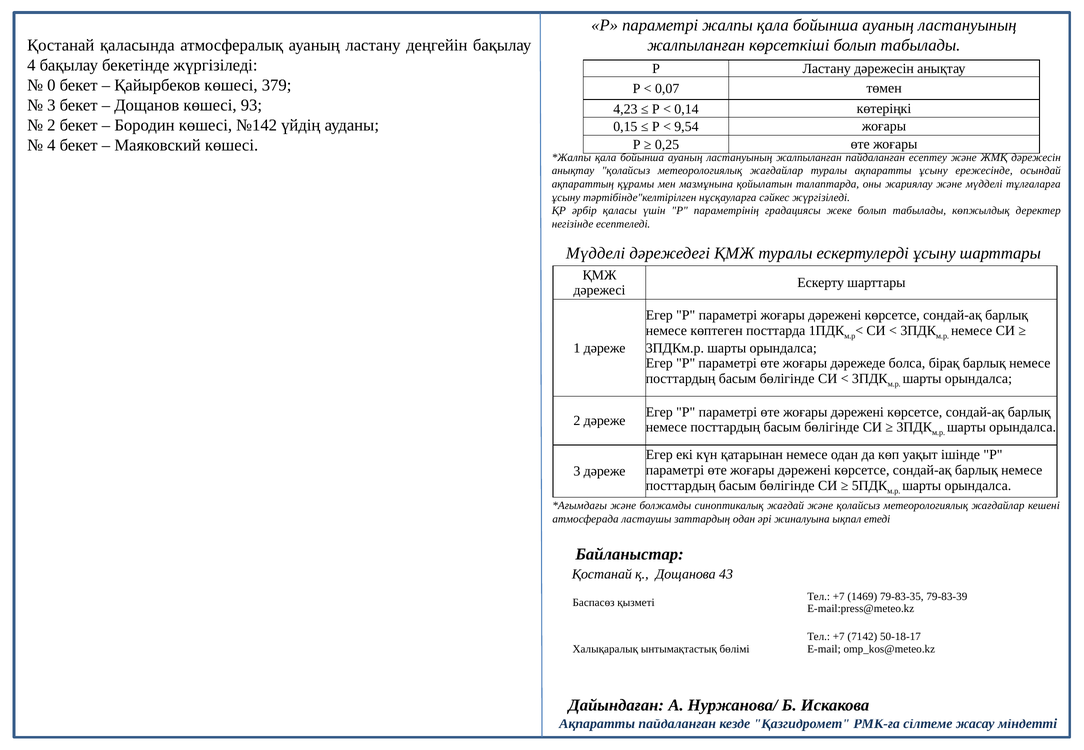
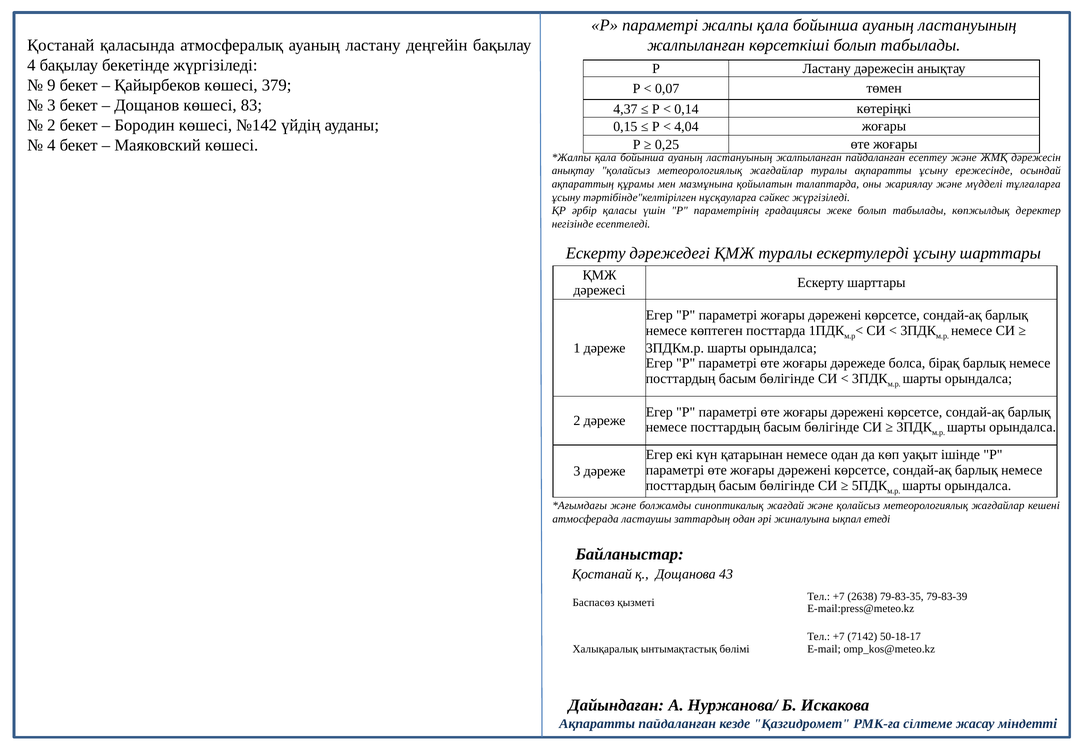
0: 0 -> 9 (51, 85)
93: 93 -> 83 (251, 105)
4,23: 4,23 -> 4,37 (625, 109)
9,54: 9,54 -> 4,04 (686, 127)
Мүдделі: Мүдделі -> Ескерту (596, 254)
1469: 1469 -> 2638 (862, 597)
